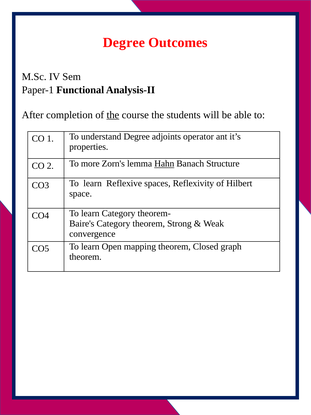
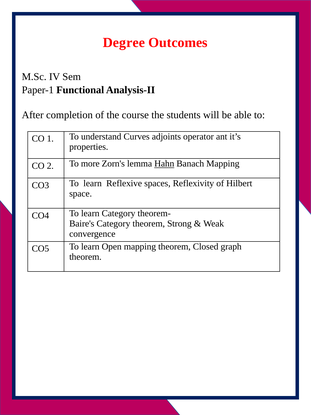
the underline: present -> none (113, 115)
understand Degree: Degree -> Curves (137, 136)
Banach Structure: Structure -> Mapping (223, 164)
